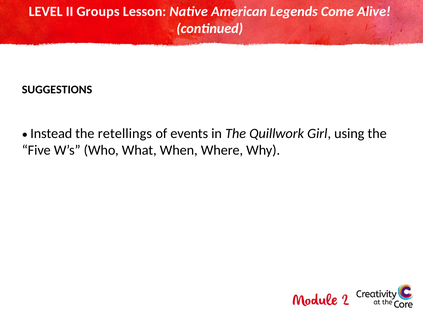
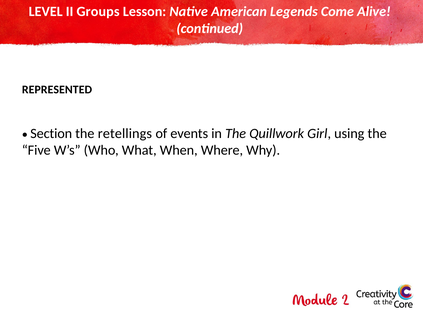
SUGGESTIONS: SUGGESTIONS -> REPRESENTED (57, 90)
Instead: Instead -> Section (51, 134)
